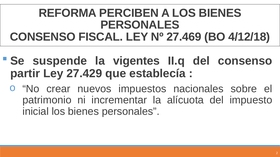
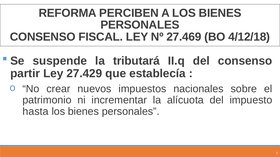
vigentes: vigentes -> tributará (136, 61)
inicial: inicial -> hasta (36, 112)
